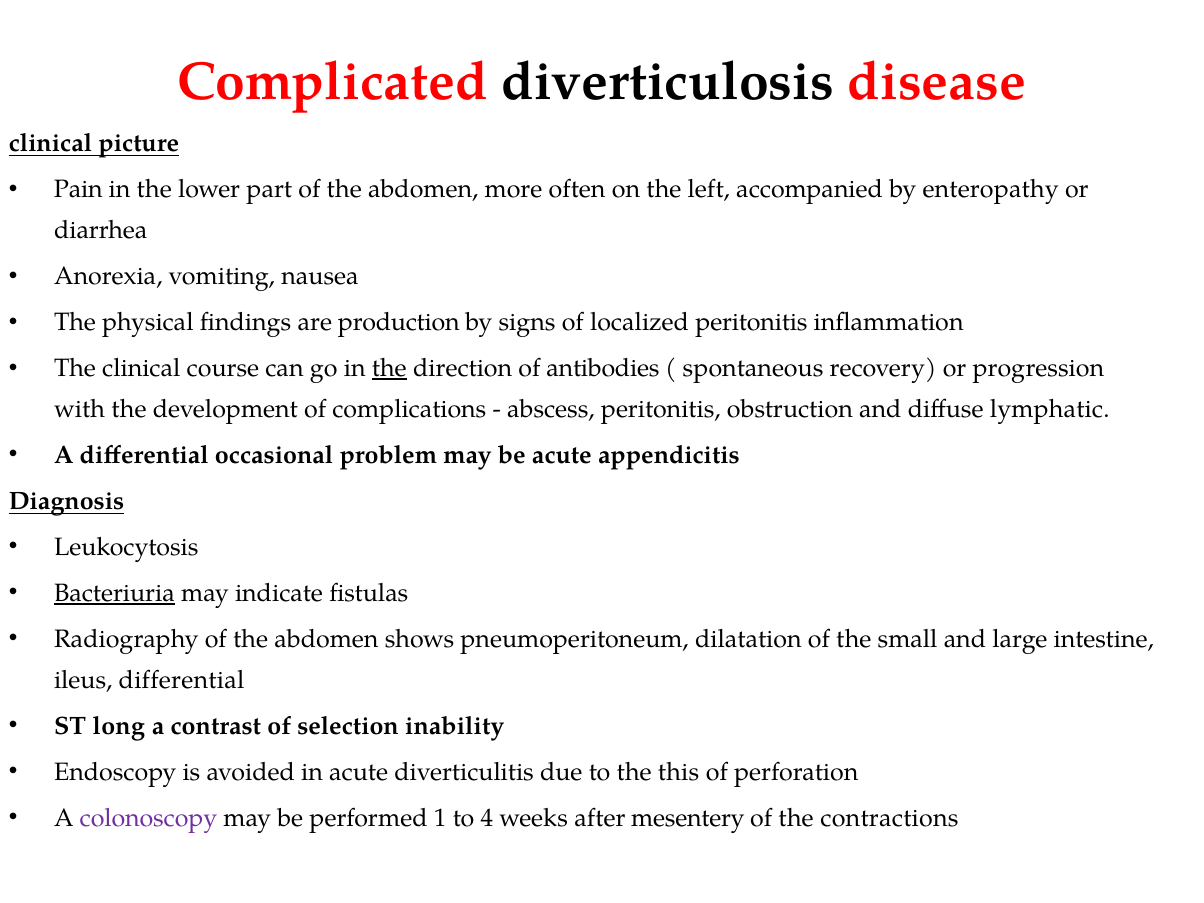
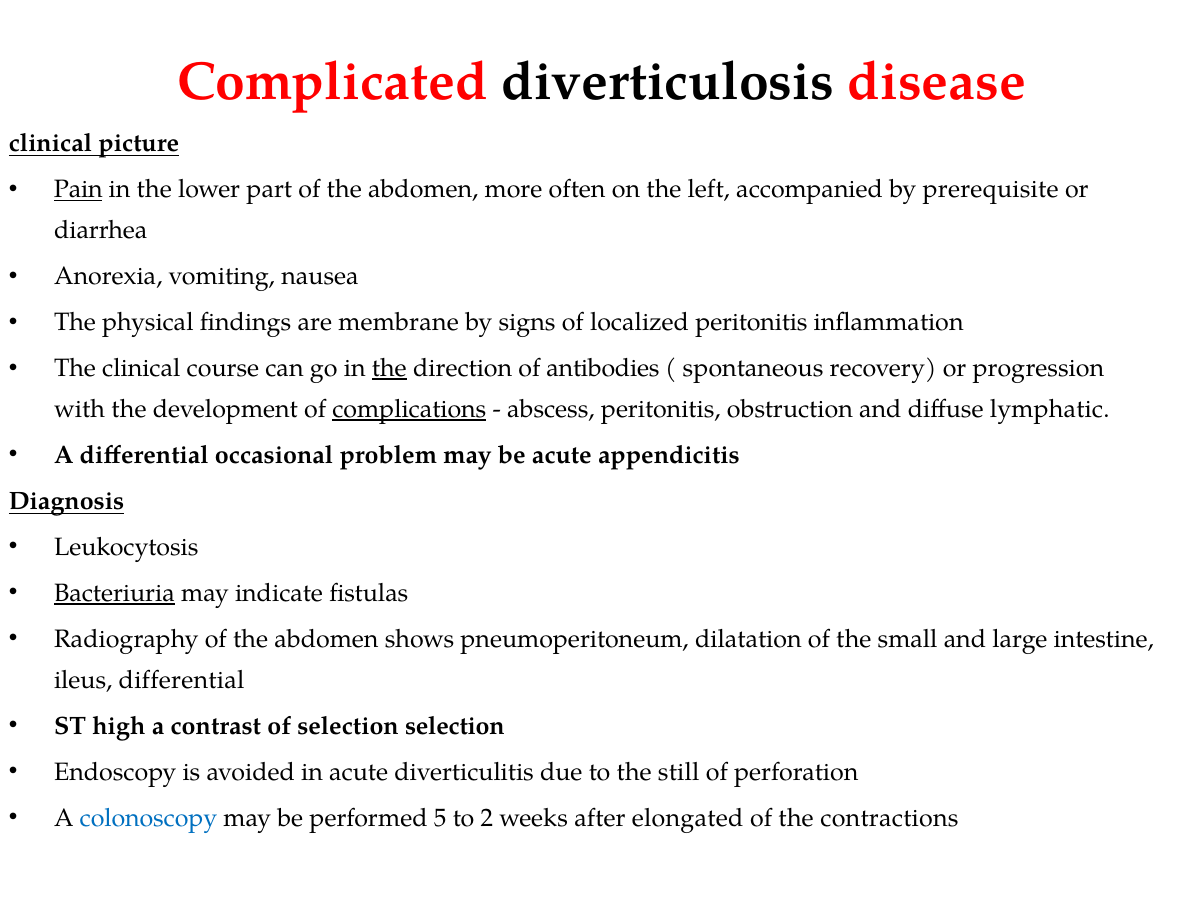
Pain underline: none -> present (78, 190)
enteropathy: enteropathy -> prerequisite (991, 190)
production: production -> membrane (399, 322)
complications underline: none -> present (409, 409)
long: long -> high (119, 726)
selection inability: inability -> selection (455, 726)
this: this -> still (679, 772)
colonoscopy colour: purple -> blue (148, 818)
1: 1 -> 5 (440, 818)
4: 4 -> 2 (487, 818)
mesentery: mesentery -> elongated (688, 818)
